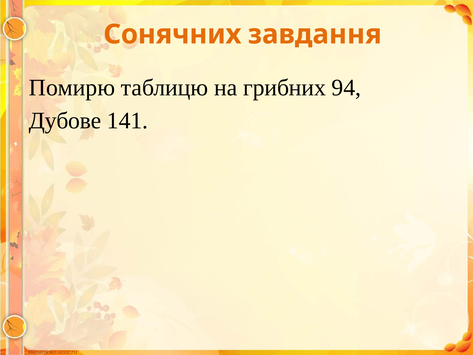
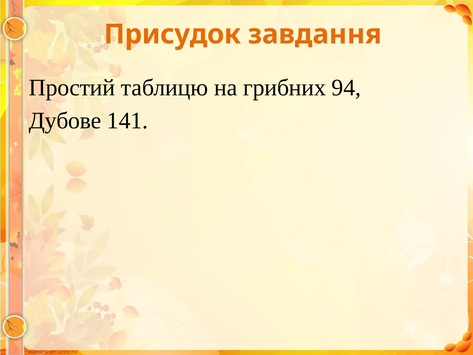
Сонячних: Сонячних -> Присудок (172, 34)
Помирю: Помирю -> Простий (72, 88)
